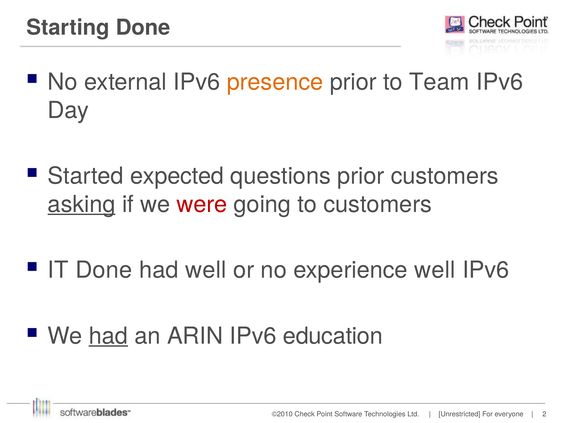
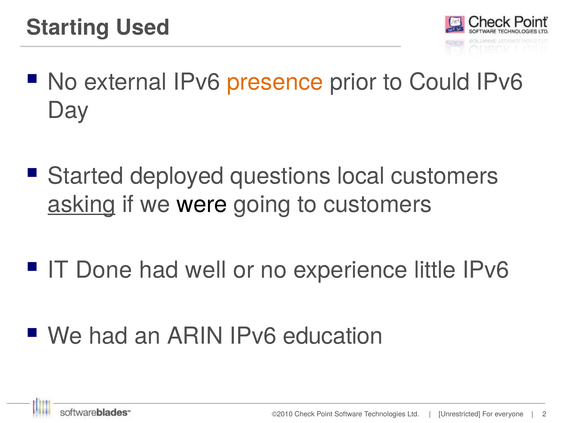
Starting Done: Done -> Used (143, 28)
Team: Team -> Could (439, 82)
expected: expected -> deployed (177, 176)
questions prior: prior -> local (361, 176)
were colour: red -> black (202, 204)
experience well: well -> little (435, 270)
had underline: present -> none (108, 336)
